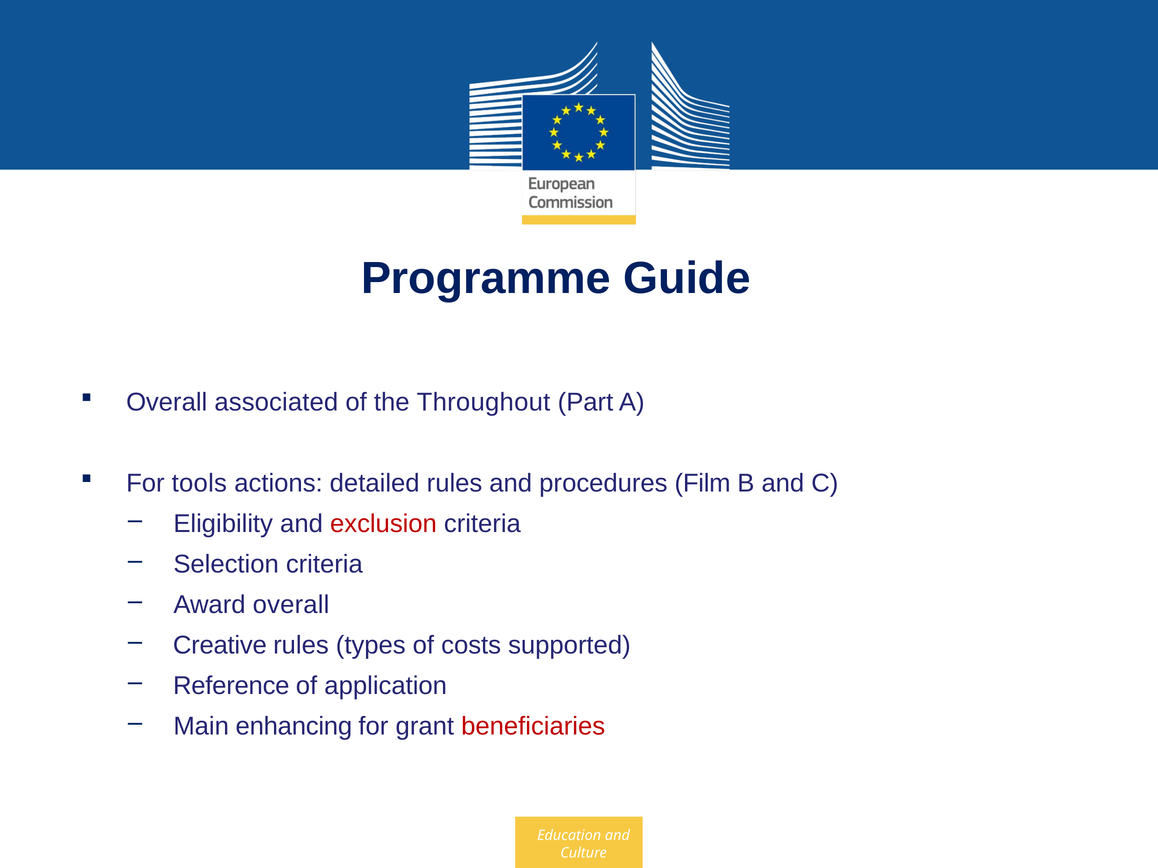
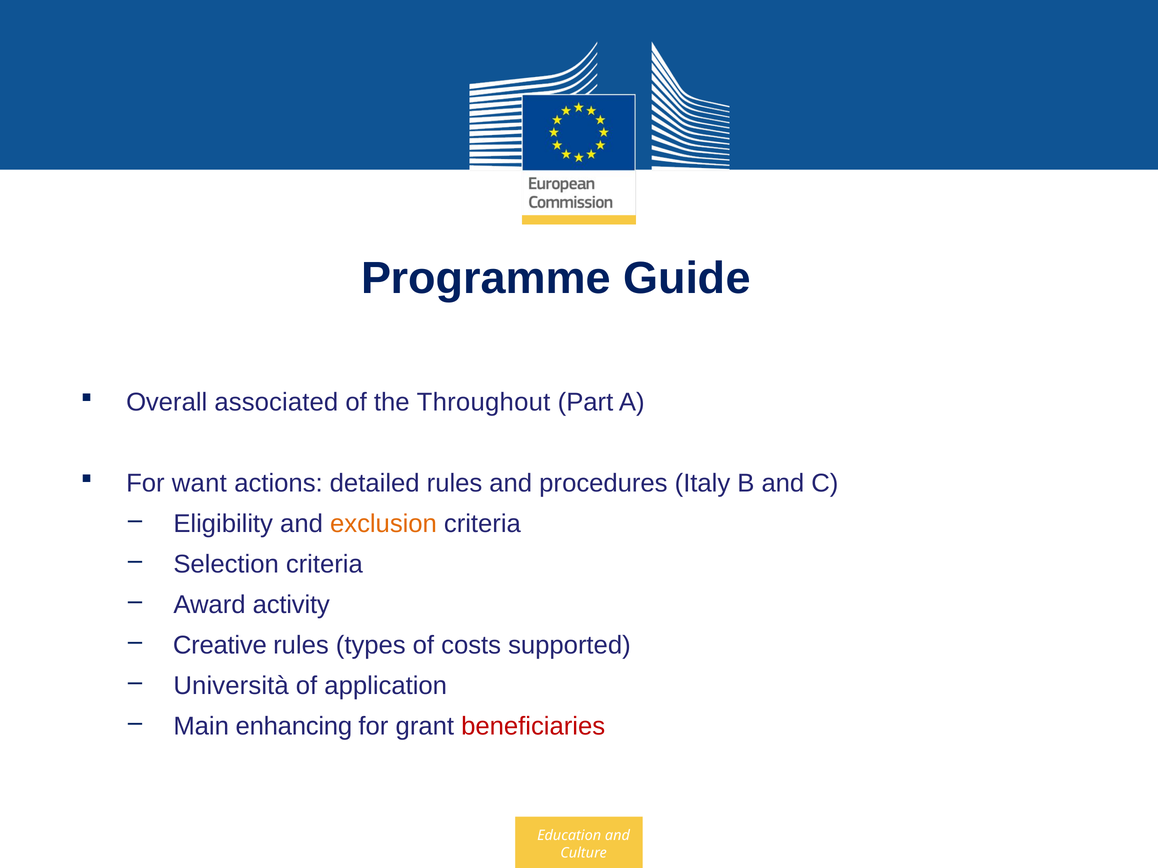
tools: tools -> want (199, 484)
Film: Film -> Italy (703, 484)
exclusion colour: red -> orange (383, 524)
Award overall: overall -> activity (291, 605)
Reference: Reference -> Università (231, 686)
